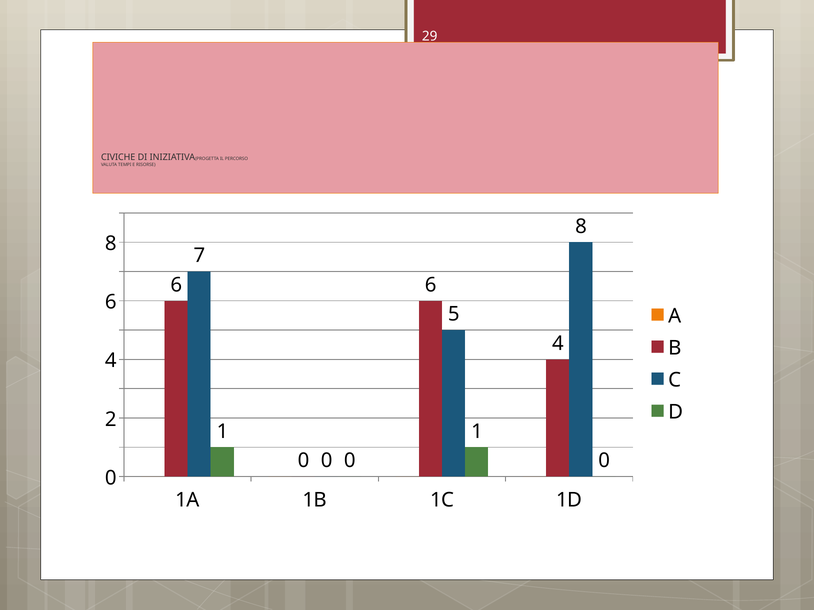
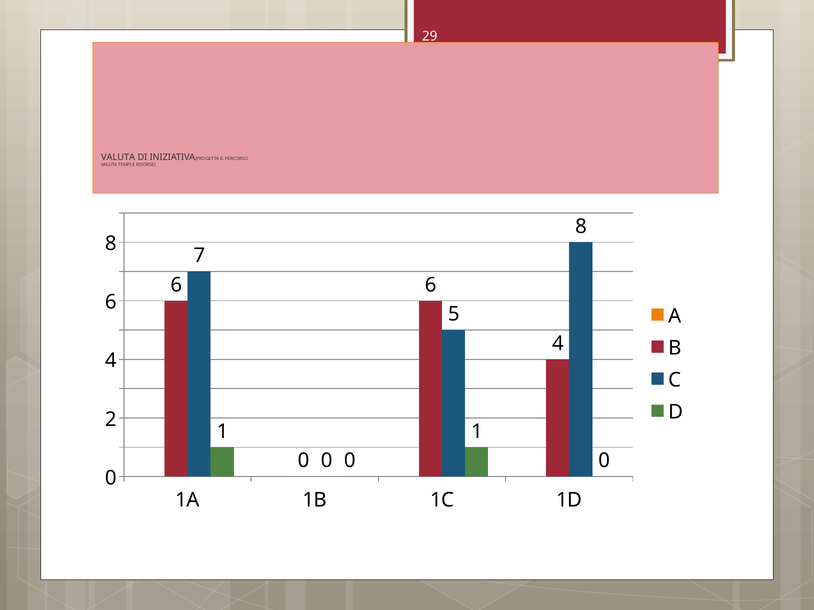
CIVICHE: CIVICHE -> VALUTA (118, 157)
